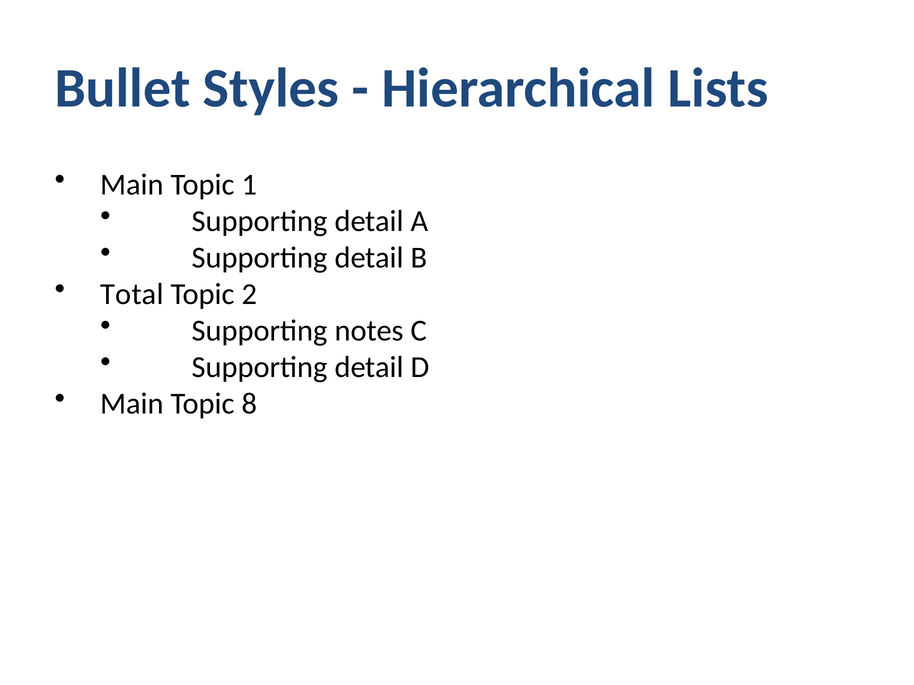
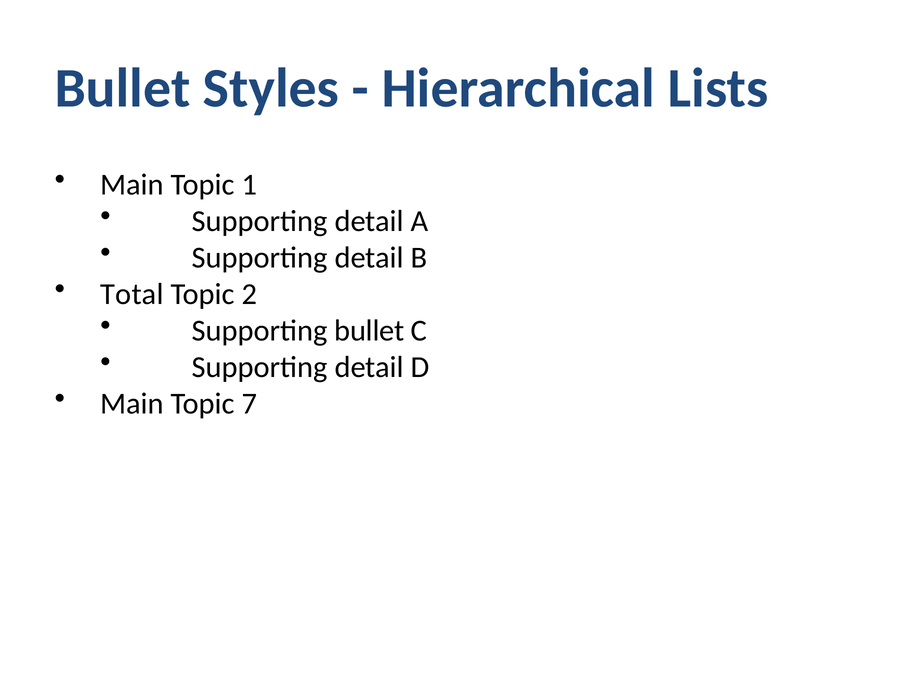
Supporting notes: notes -> bullet (369, 331)
8: 8 -> 7 (249, 404)
